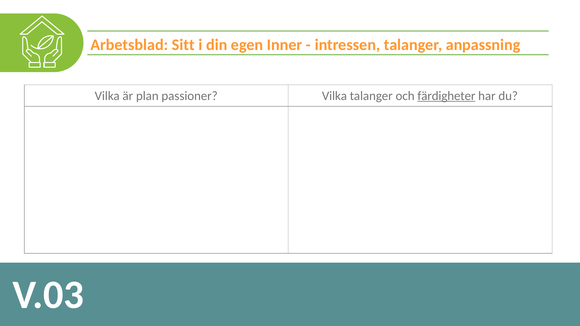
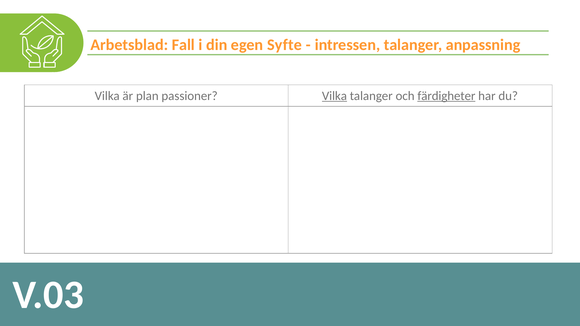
Sitt: Sitt -> Fall (183, 45)
Inner: Inner -> Syfte (285, 45)
Vilka underline: none -> present (334, 96)
